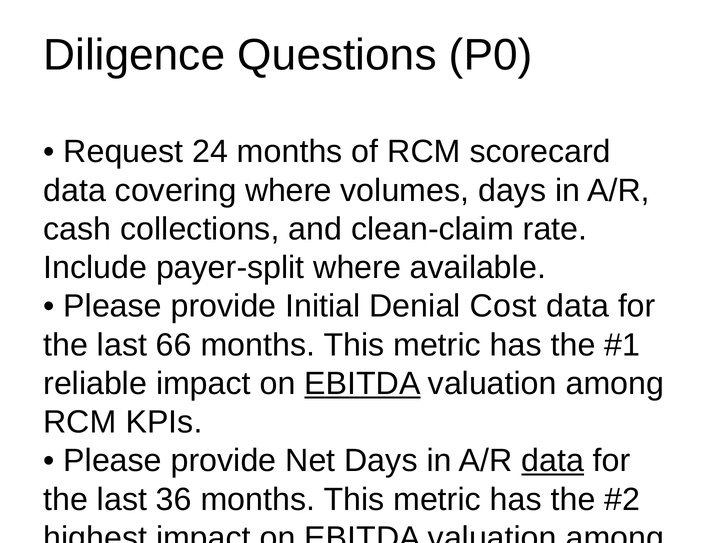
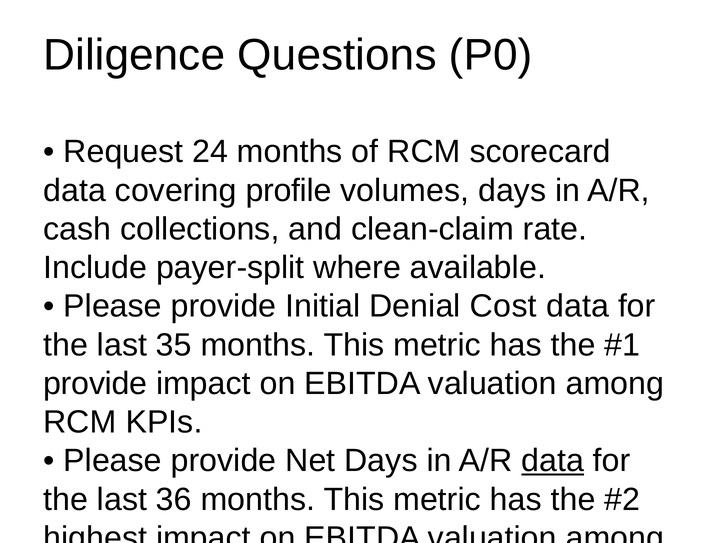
covering where: where -> profile (289, 190)
66: 66 -> 35 (174, 345)
reliable: reliable -> provide (95, 384)
EBITDA underline: present -> none (363, 384)
